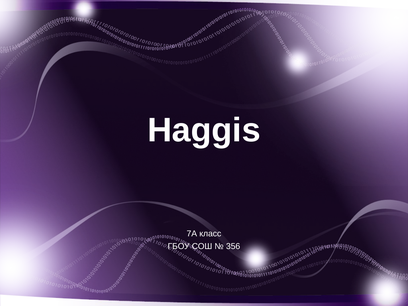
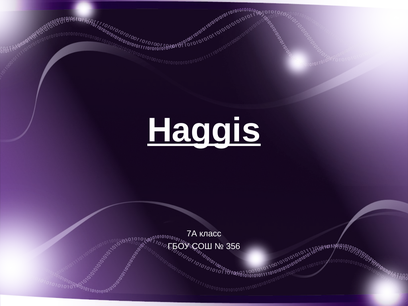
Haggis underline: none -> present (204, 130)
